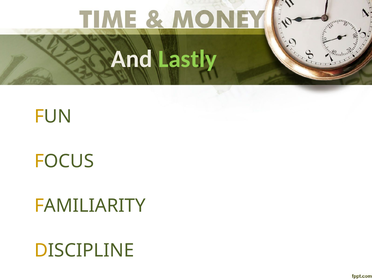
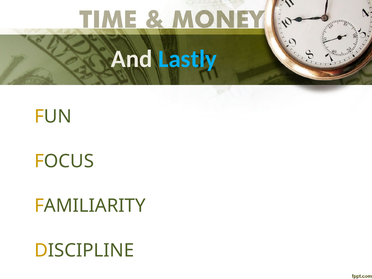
Lastly colour: light green -> light blue (187, 59)
